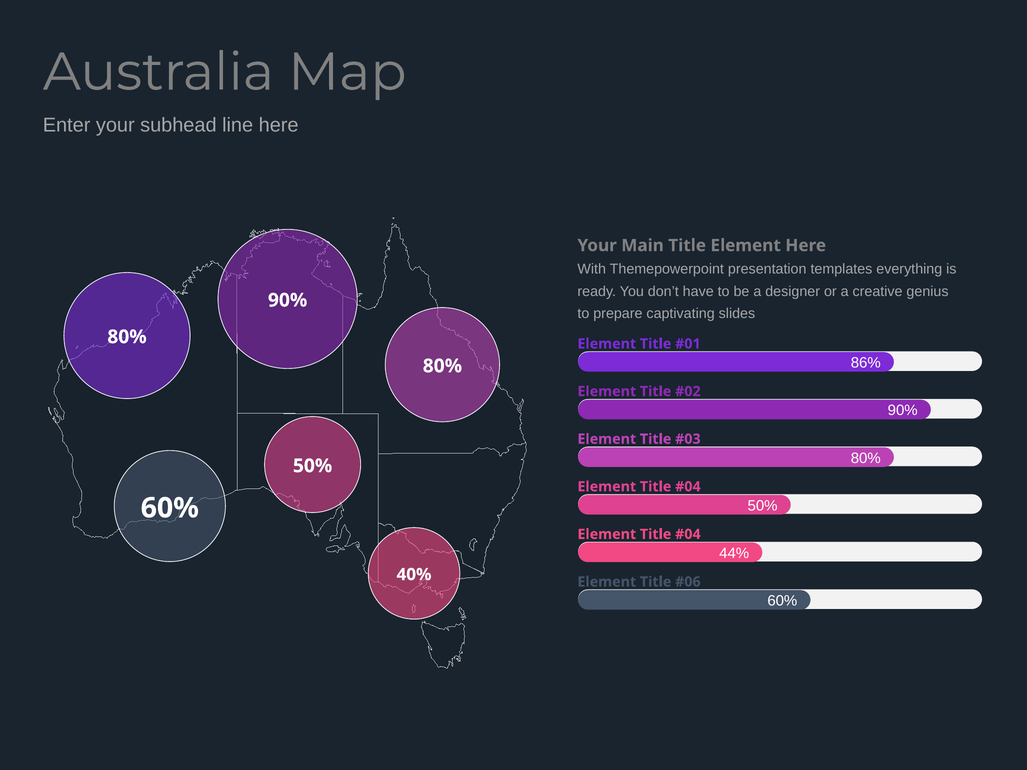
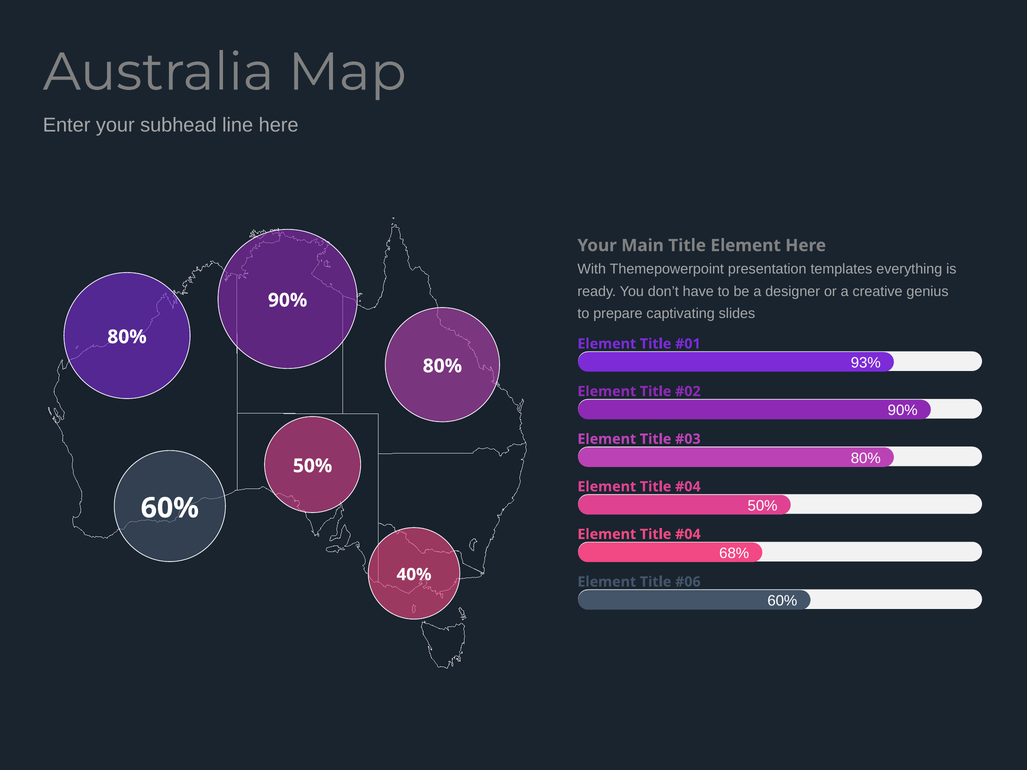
86%: 86% -> 93% (866, 363)
44%: 44% -> 68% (734, 554)
